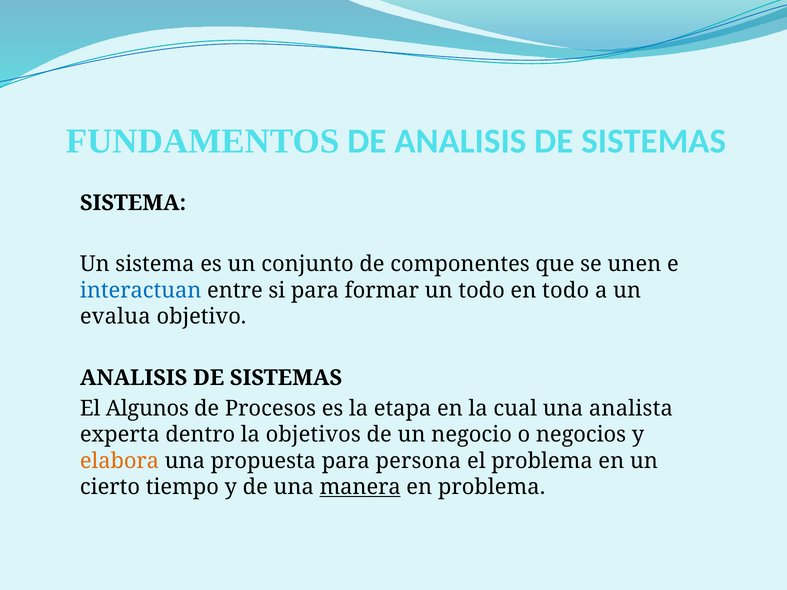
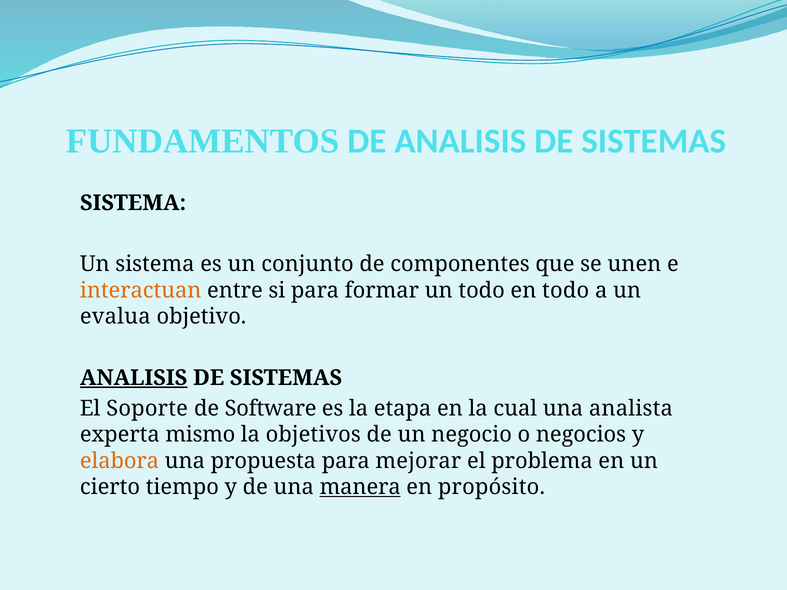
interactuan colour: blue -> orange (141, 290)
ANALISIS underline: none -> present (134, 378)
Algunos: Algunos -> Soporte (147, 409)
Procesos: Procesos -> Software (271, 409)
dentro: dentro -> mismo (200, 435)
persona: persona -> mejorar (418, 461)
en problema: problema -> propósito (491, 487)
